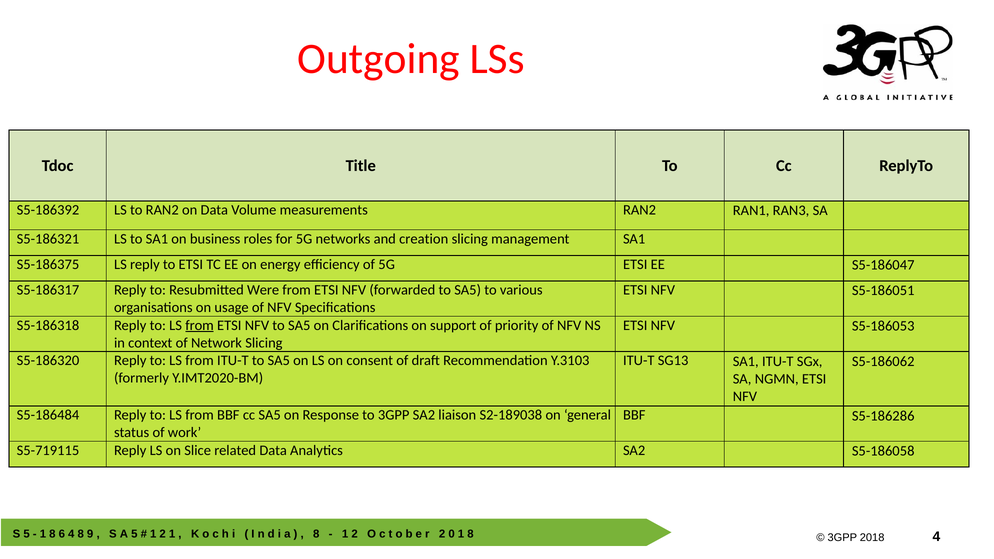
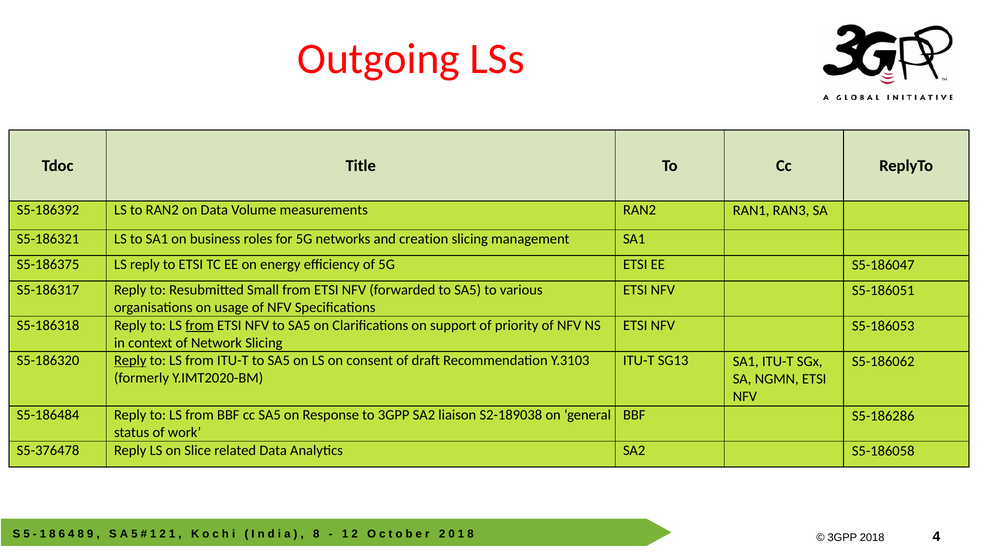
Were: Were -> Small (263, 290)
Reply underline: none -> present (130, 361)
S5-719115: S5-719115 -> S5-376478 (48, 450)
